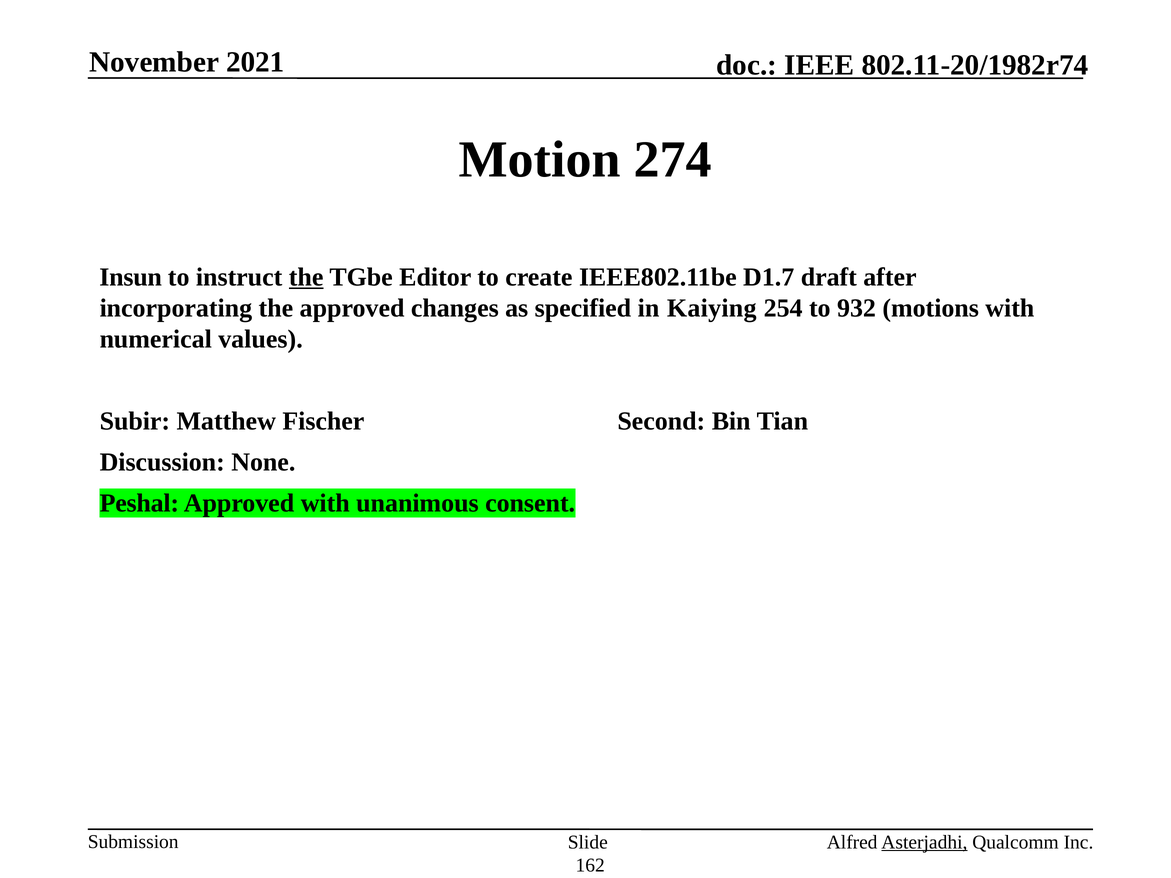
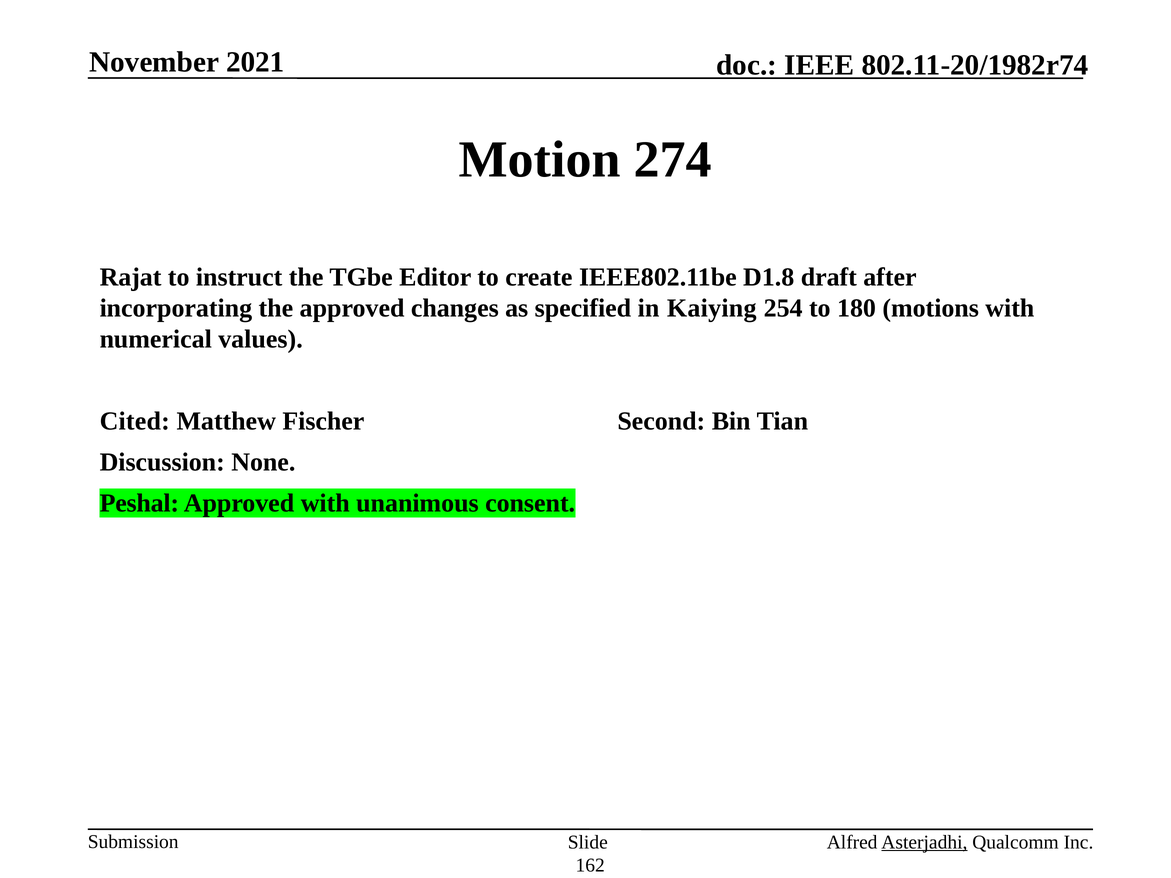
Insun: Insun -> Rajat (131, 277)
the underline: present -> none (306, 277)
D1.7: D1.7 -> D1.8 (769, 277)
932: 932 -> 180 (857, 308)
Subir: Subir -> Cited (135, 421)
